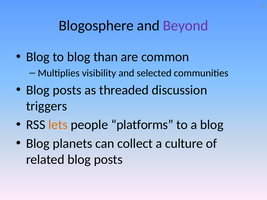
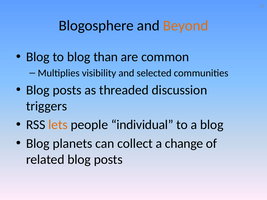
Beyond colour: purple -> orange (186, 26)
platforms: platforms -> individual (142, 125)
culture: culture -> change (184, 144)
